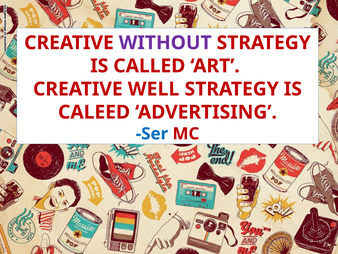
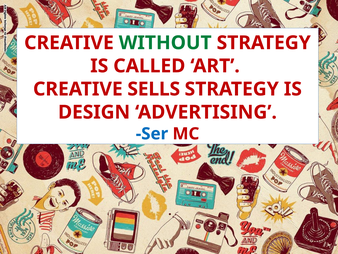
WITHOUT colour: purple -> green (165, 43)
WELL: WELL -> SELLS (154, 89)
CALEED: CALEED -> DESIGN (94, 112)
